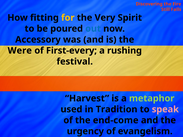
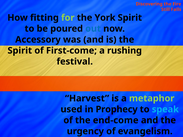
for colour: yellow -> light green (68, 18)
Very: Very -> York (105, 18)
Were: Were -> Spirit (20, 51)
First-every: First-every -> First-come (71, 51)
Tradition: Tradition -> Prophecy (117, 110)
speak colour: pink -> light blue (165, 110)
